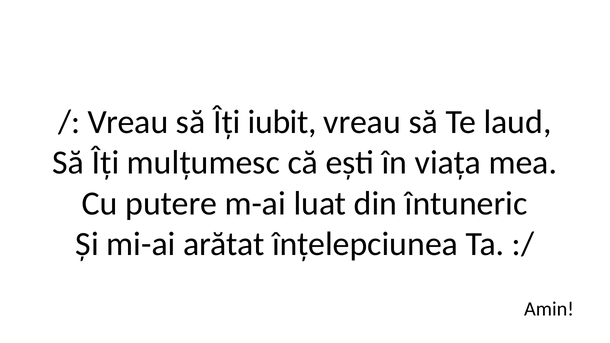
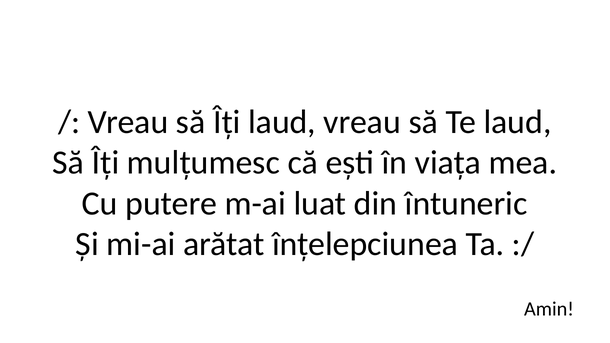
Îți iubit: iubit -> laud (282, 122)
